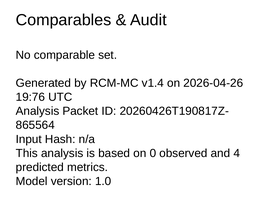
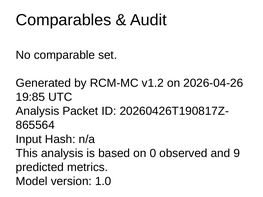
v1.4: v1.4 -> v1.2 (153, 83)
19:76: 19:76 -> 19:85 (30, 97)
4: 4 -> 9 (237, 153)
